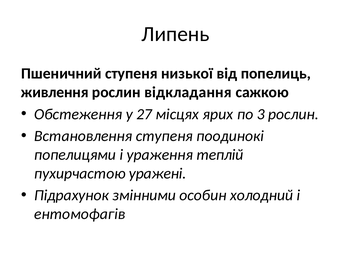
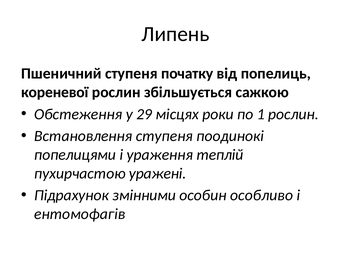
низької: низької -> початку (187, 74)
живлення: живлення -> кореневої (55, 92)
відкладання: відкладання -> збільшується (188, 92)
27: 27 -> 29 (144, 114)
ярих: ярих -> роки (218, 114)
3: 3 -> 1 (261, 114)
холодний: холодний -> особливо (262, 195)
